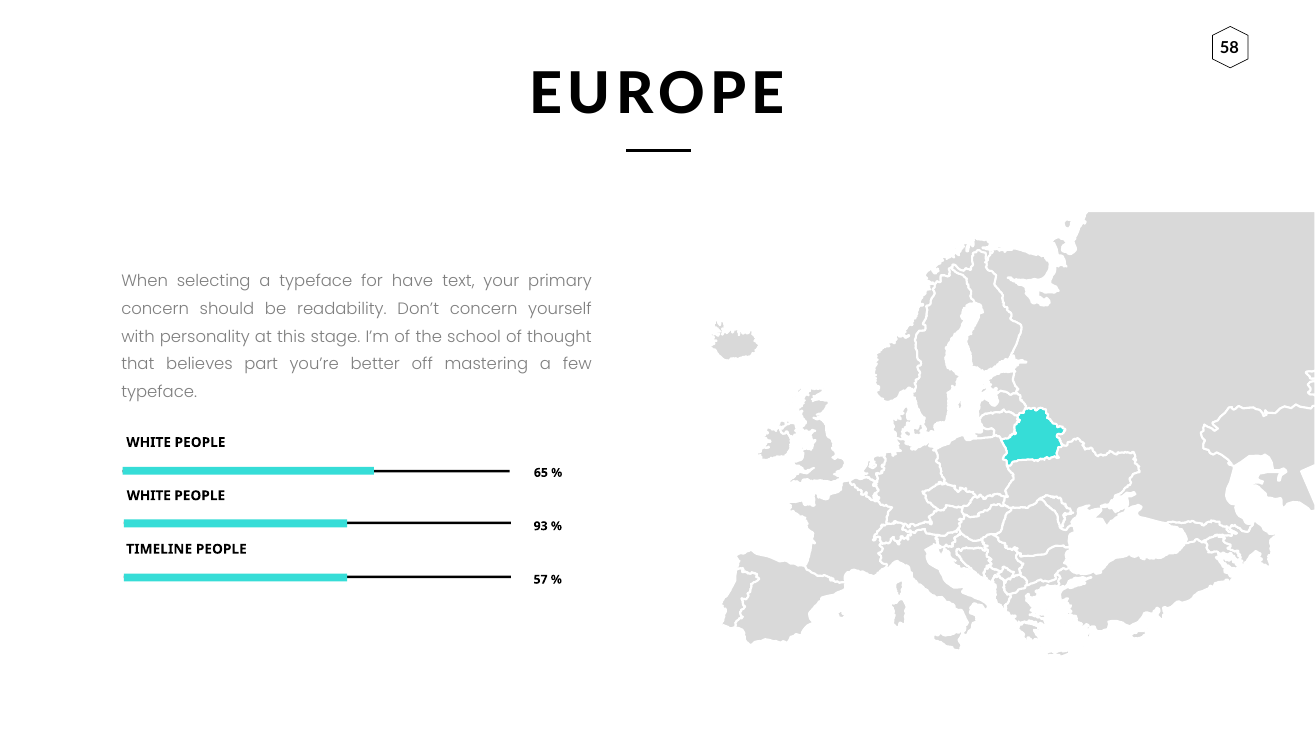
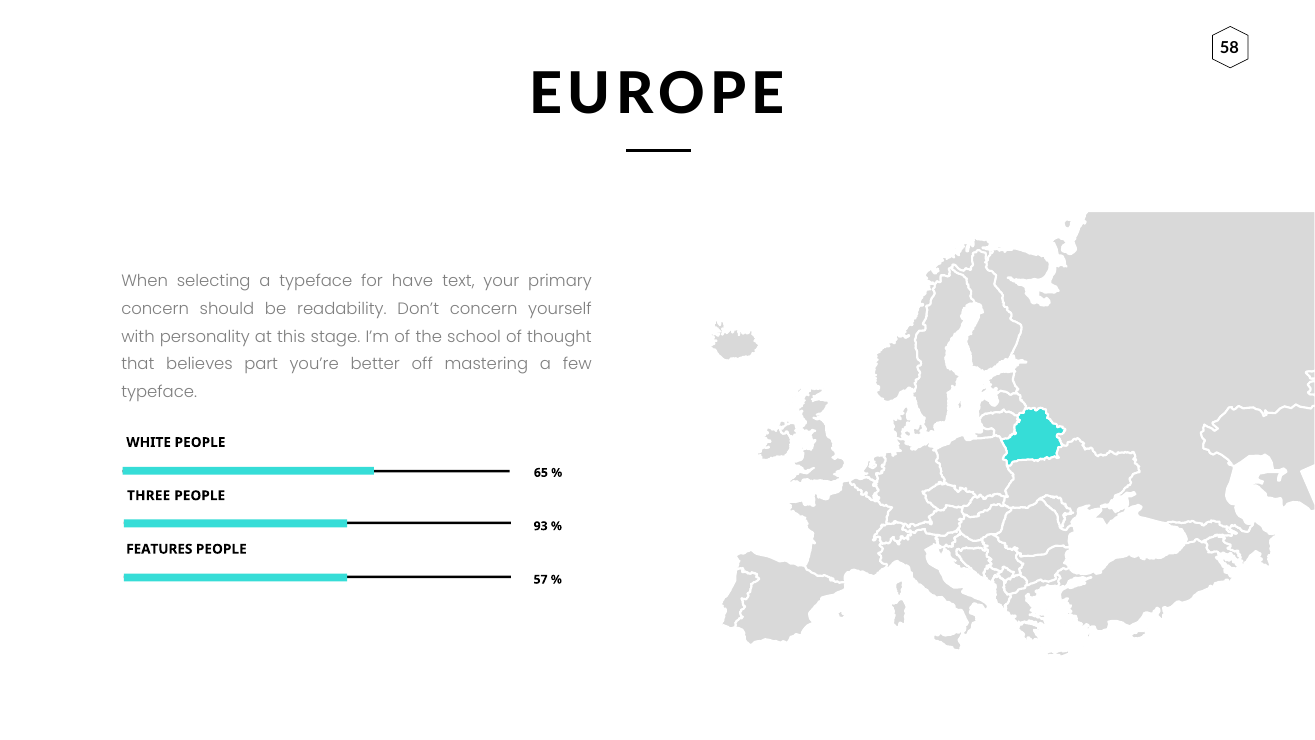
WHITE: WHITE -> THREE (149, 496)
TIMELINE: TIMELINE -> FEATURES (159, 549)
